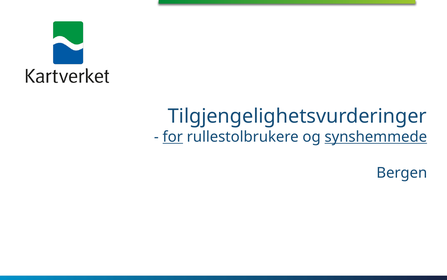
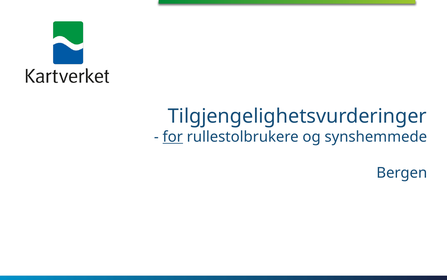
synshemmede underline: present -> none (376, 137)
